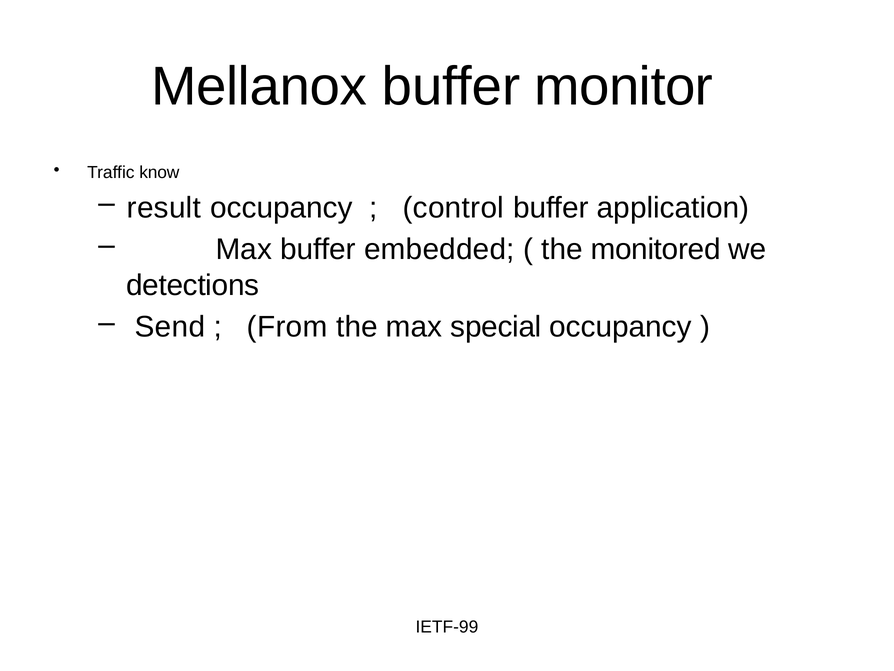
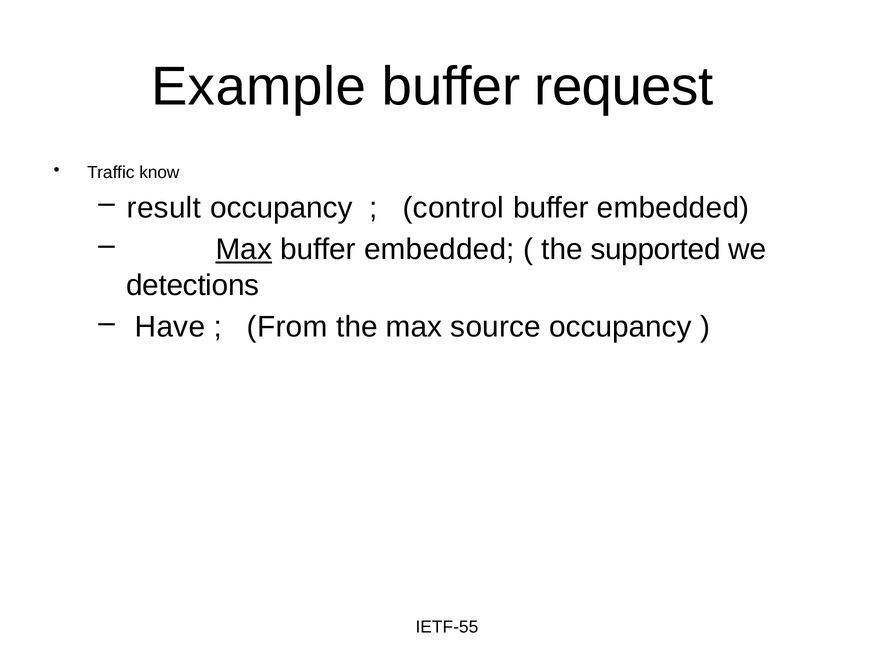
Mellanox: Mellanox -> Example (259, 87)
monitor: monitor -> request (624, 87)
application: application -> embedded (673, 208)
Max underline: none -> present (244, 249)
monitored: monitored -> supported (656, 249)
Send: Send -> Have (170, 327)
special: special -> source (496, 327)
IETF-99: IETF-99 -> IETF-55 (447, 627)
